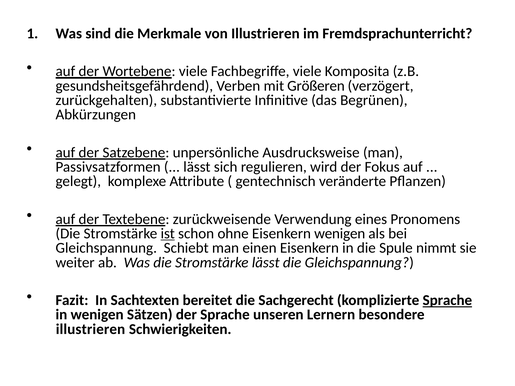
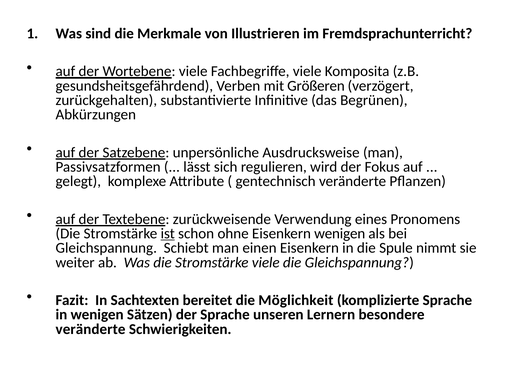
Stromstärke lässt: lässt -> viele (266, 263)
Sachgerecht: Sachgerecht -> Möglichkeit (296, 300)
Sprache underline: present -> none (447, 300)
illustrieren: illustrieren -> veränderte (91, 329)
